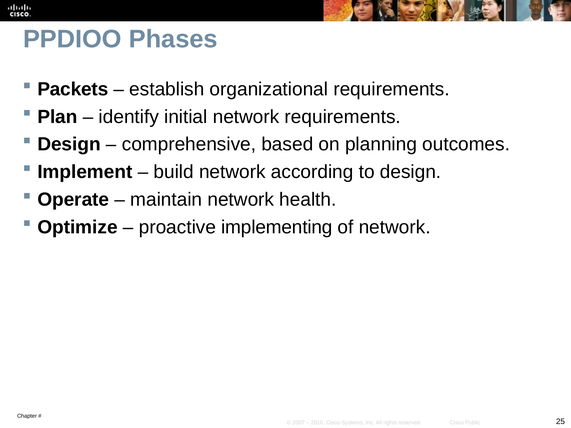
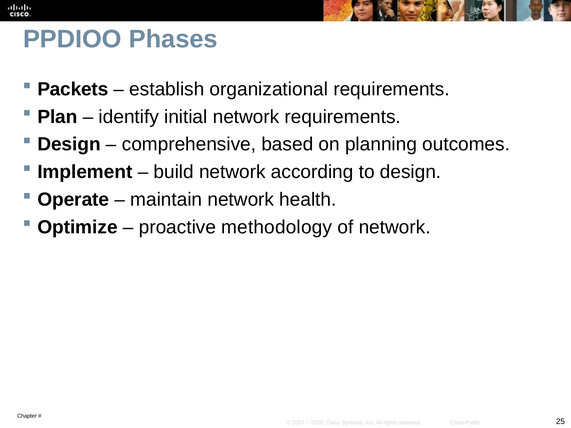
implementing: implementing -> methodology (277, 227)
